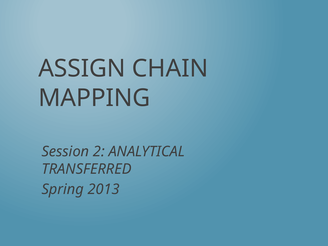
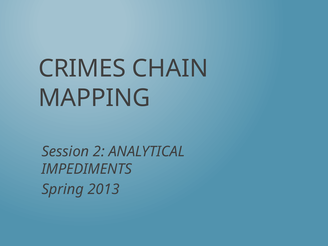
ASSIGN: ASSIGN -> CRIMES (82, 69)
TRANSFERRED: TRANSFERRED -> IMPEDIMENTS (87, 169)
